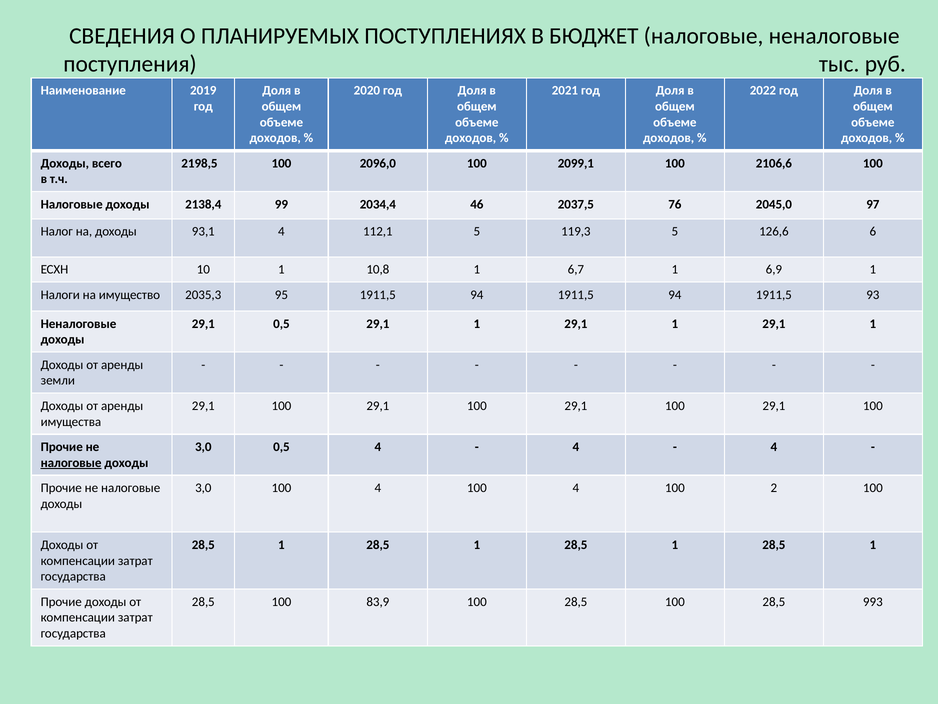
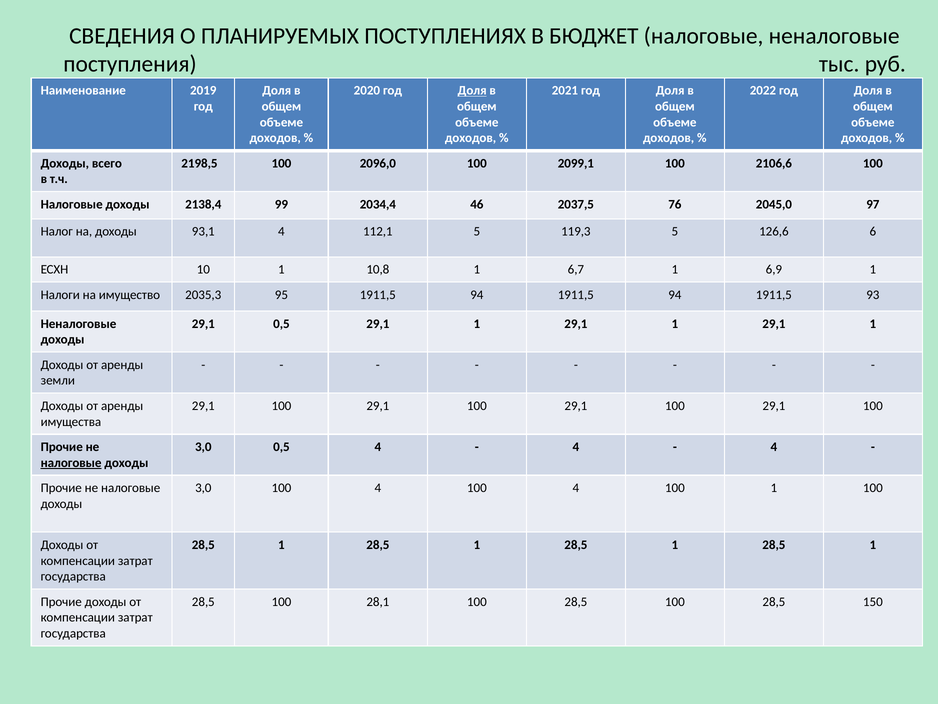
Доля underline: none -> present (472, 91)
100 2: 2 -> 1 (774, 488)
83,9: 83,9 -> 28,1 (378, 601)
993: 993 -> 150 (873, 601)
